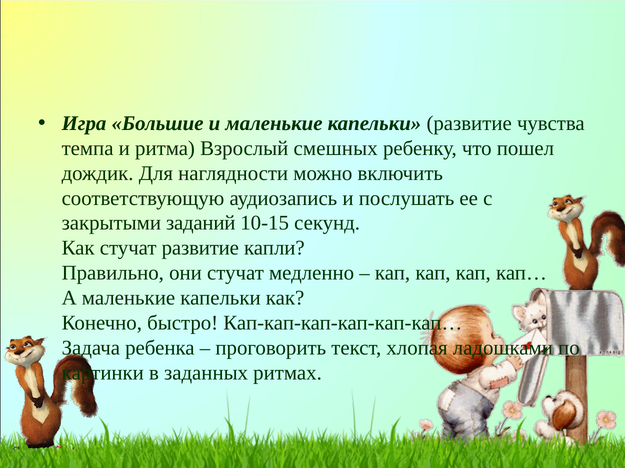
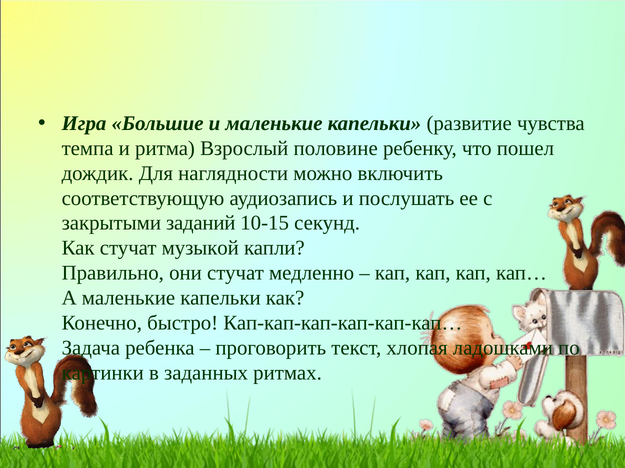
смешных: смешных -> половине (336, 148)
стучат развитие: развитие -> музыкой (200, 248)
